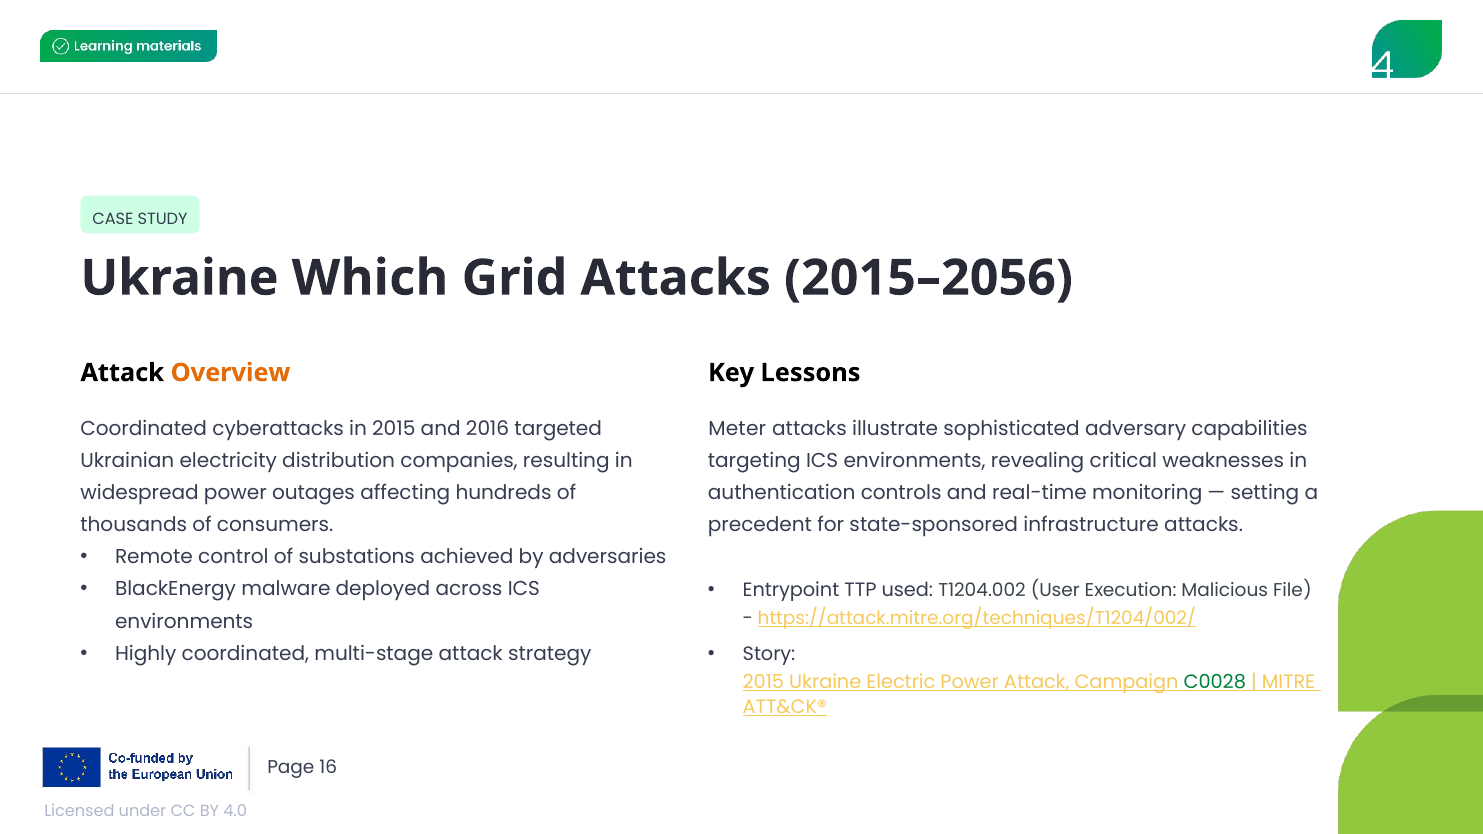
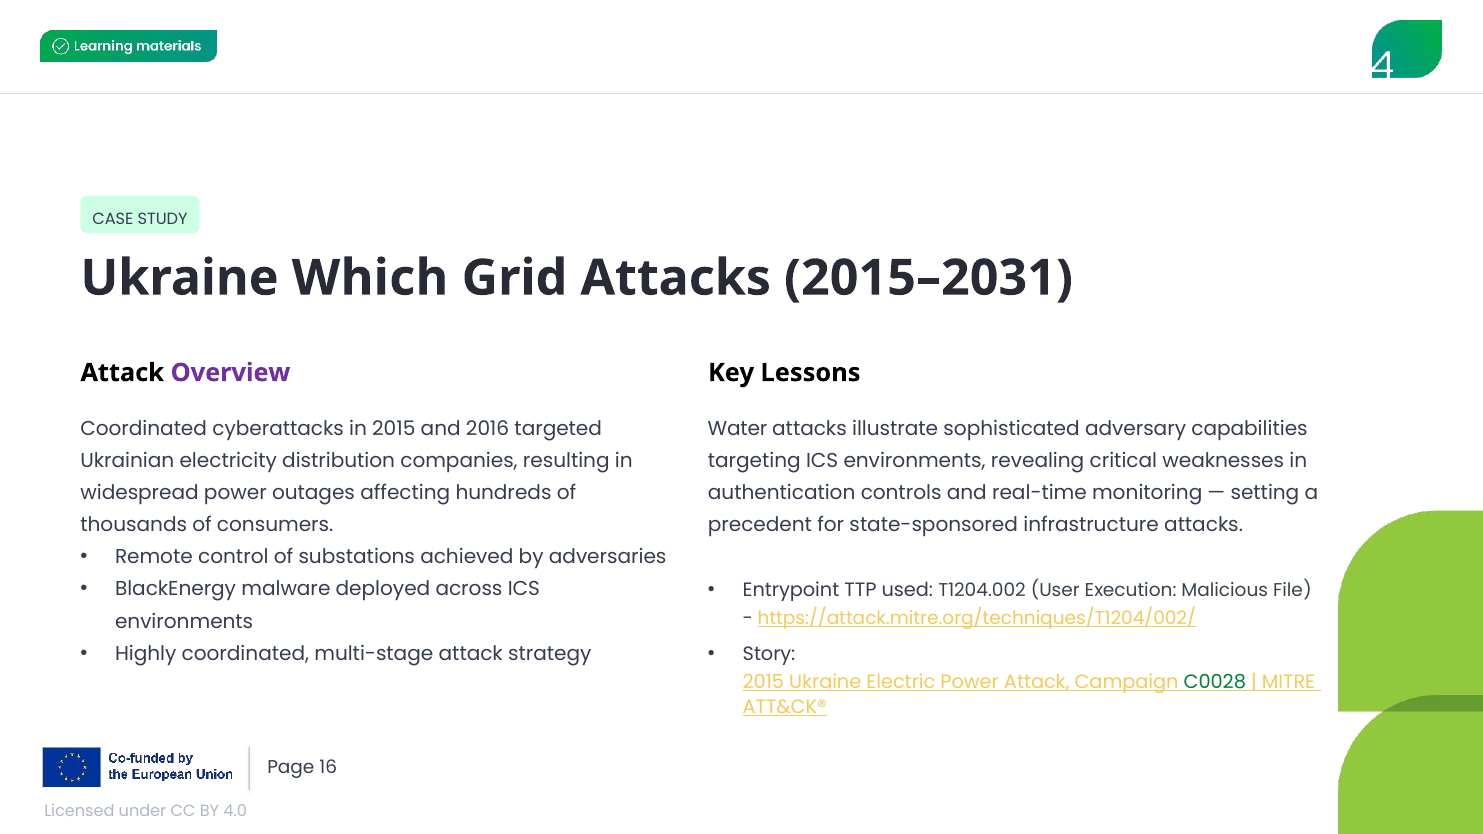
2015–2056: 2015–2056 -> 2015–2031 (928, 278)
Overview colour: orange -> purple (230, 373)
Meter: Meter -> Water (737, 428)
